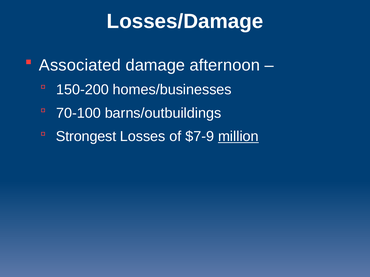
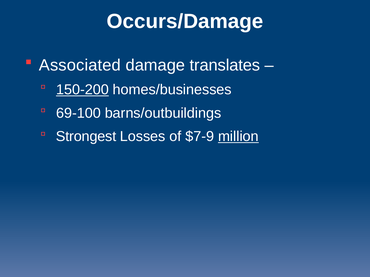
Losses/Damage: Losses/Damage -> Occurs/Damage (185, 21)
afternoon: afternoon -> translates (225, 65)
150-200 underline: none -> present (82, 90)
70-100: 70-100 -> 69-100 (78, 113)
